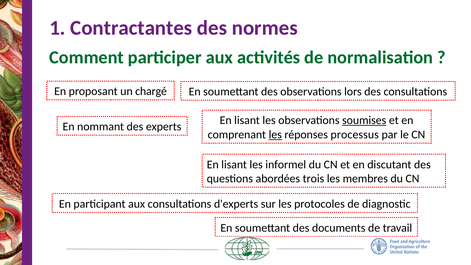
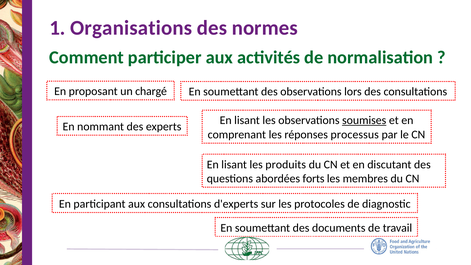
Contractantes: Contractantes -> Organisations (131, 28)
les underline: present -> none (275, 134)
informel: informel -> produits (286, 164)
trois: trois -> forts (314, 179)
